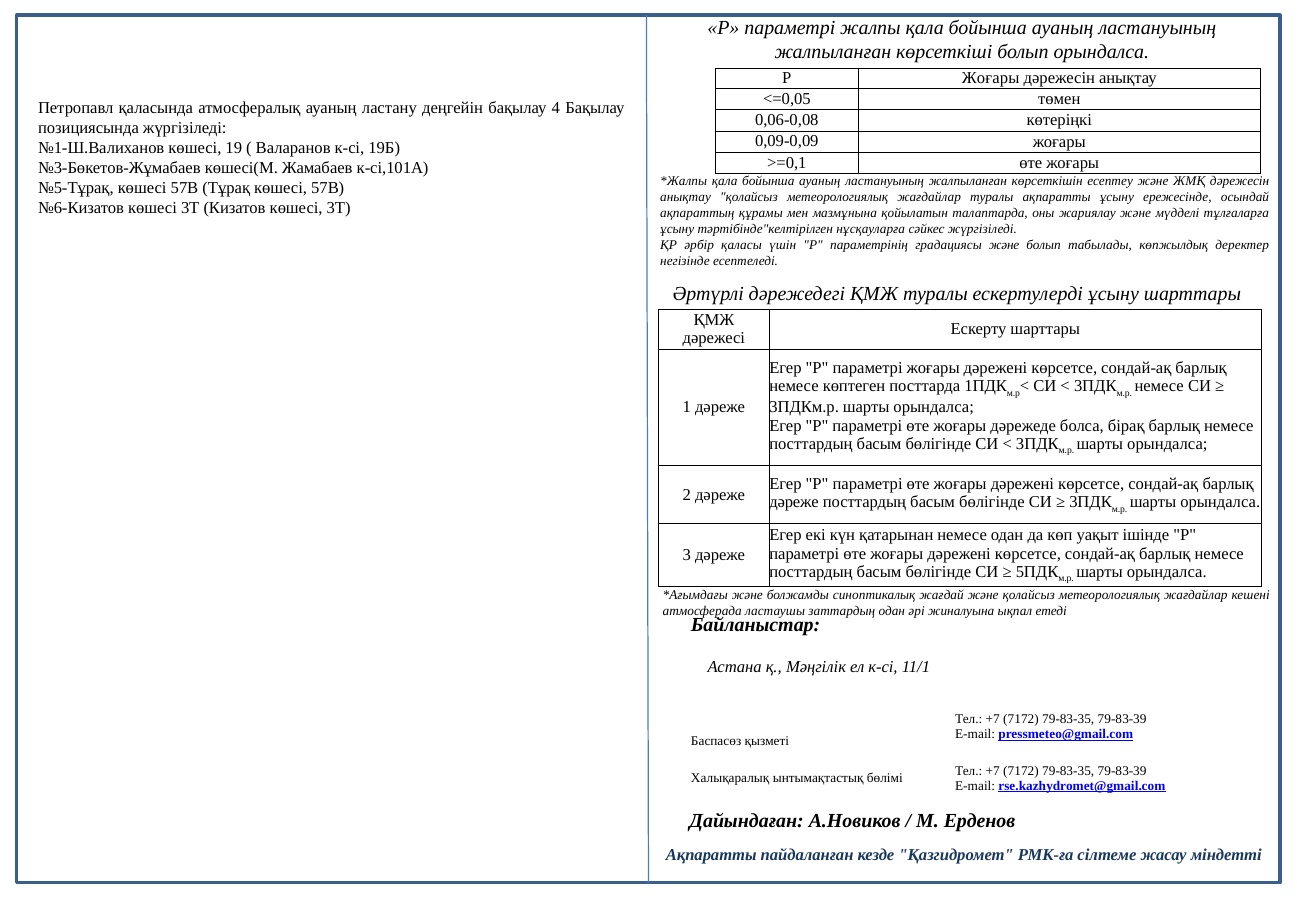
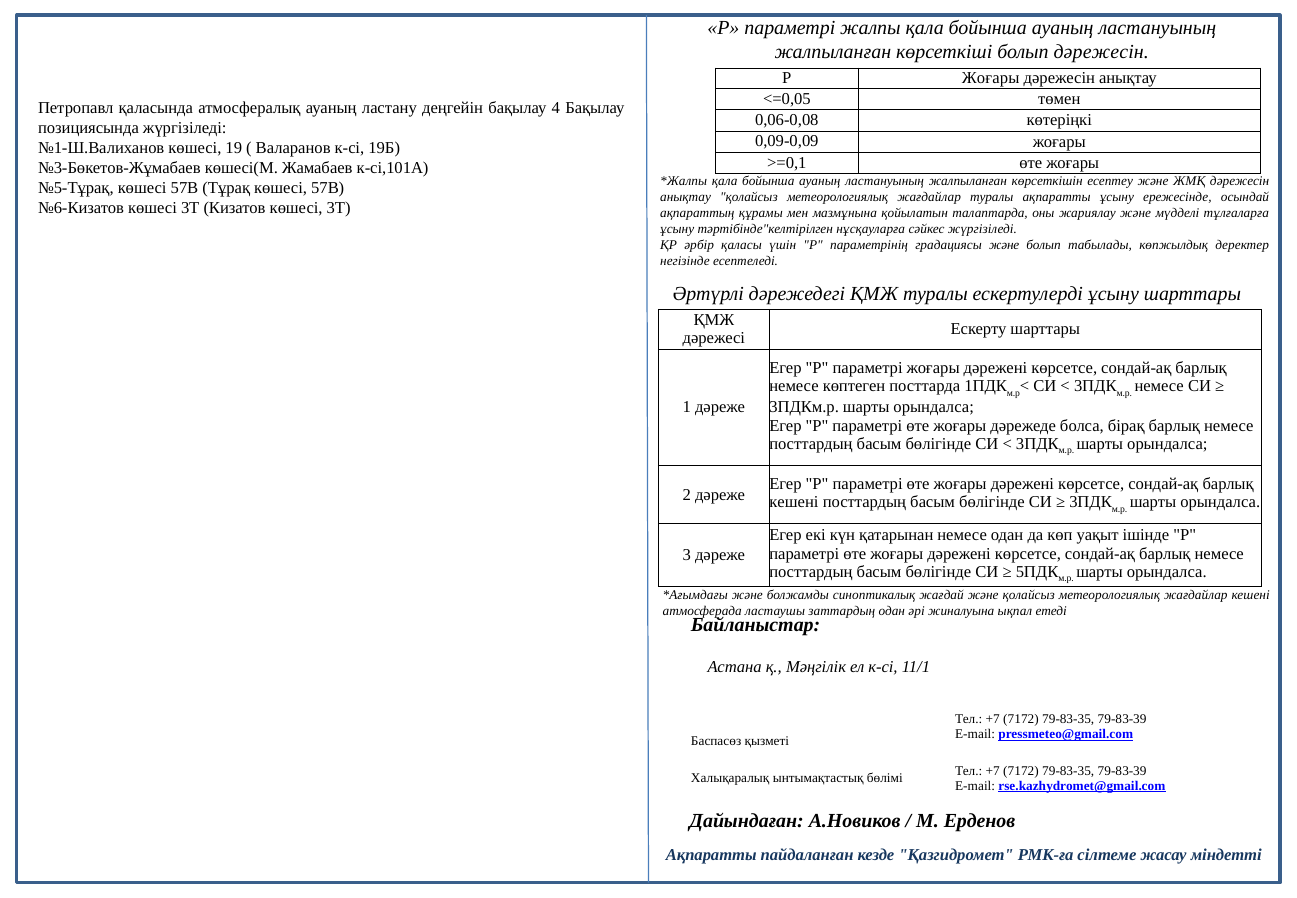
болып орындалса: орындалса -> дәрежесін (1101, 52)
дәреже: дәреже -> кешені (794, 502)
